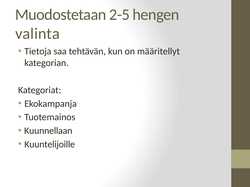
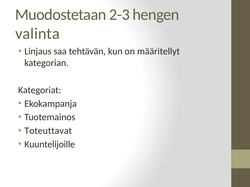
2-5: 2-5 -> 2-3 (120, 15)
Tietoja: Tietoja -> Linjaus (38, 51)
Kuunnellaan: Kuunnellaan -> Toteuttavat (48, 131)
